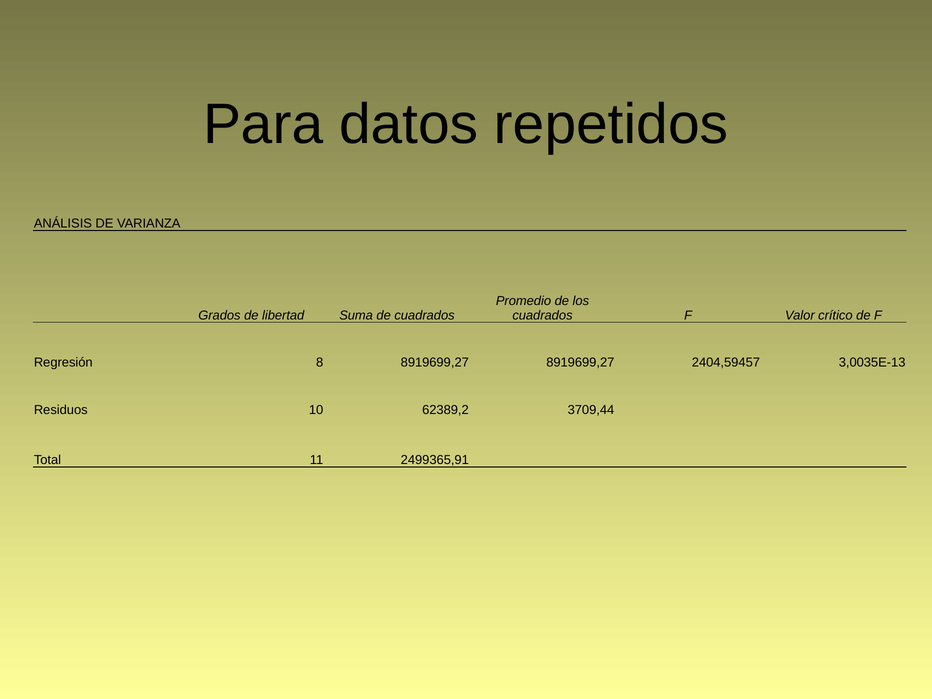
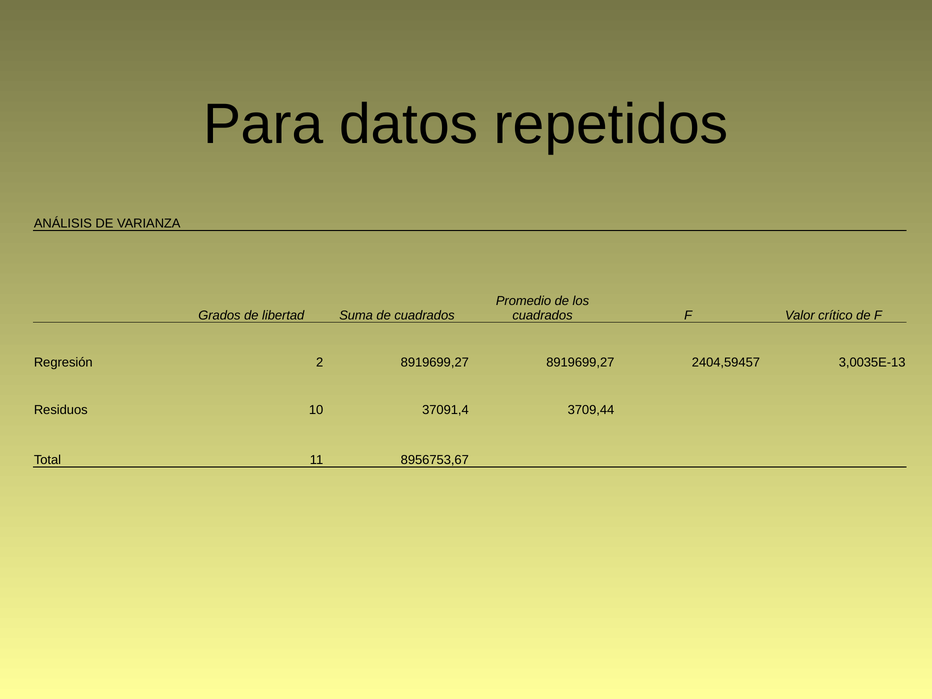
8: 8 -> 2 (320, 363)
62389,2: 62389,2 -> 37091,4 (445, 410)
2499365,91: 2499365,91 -> 8956753,67 (435, 460)
